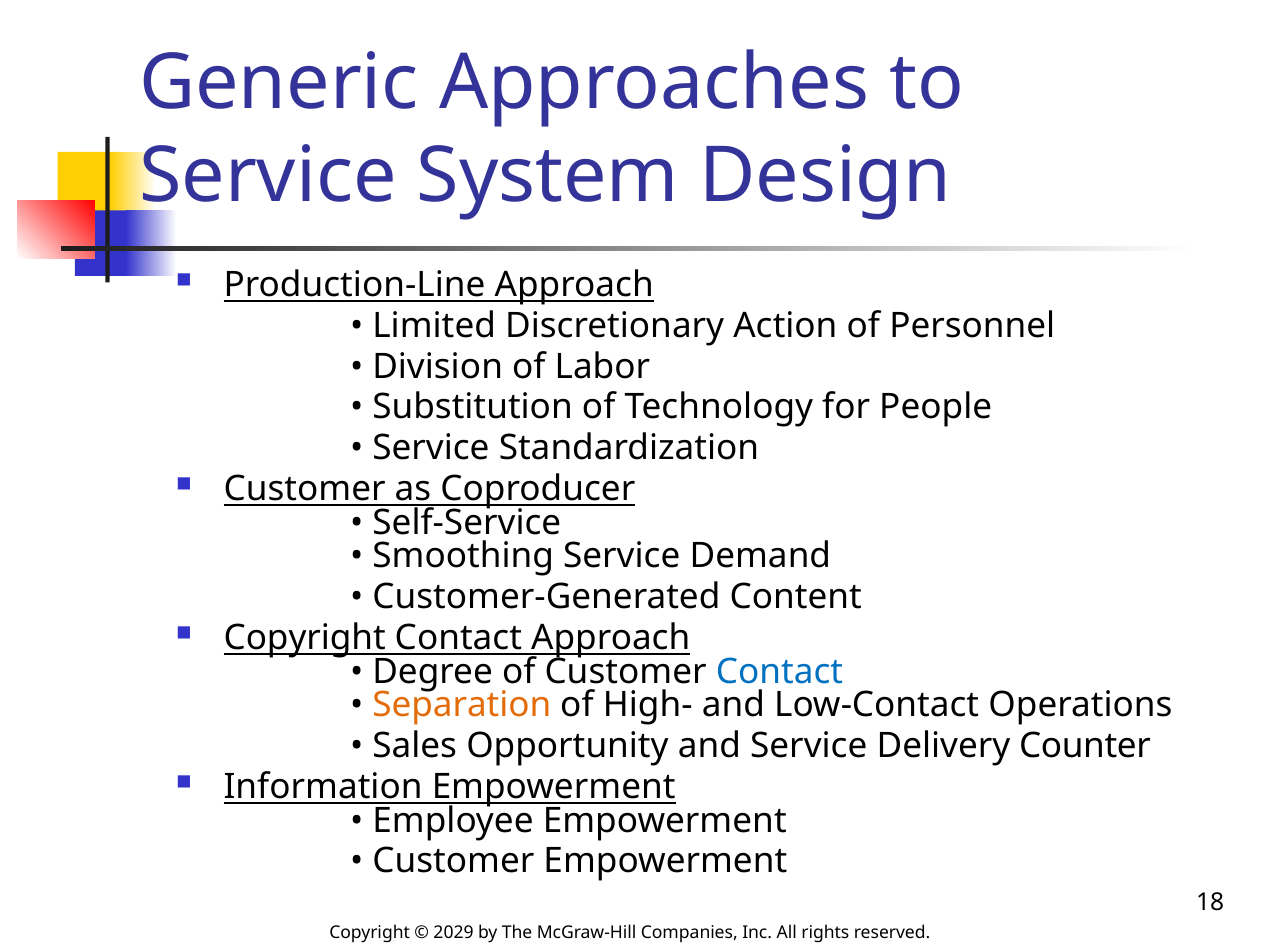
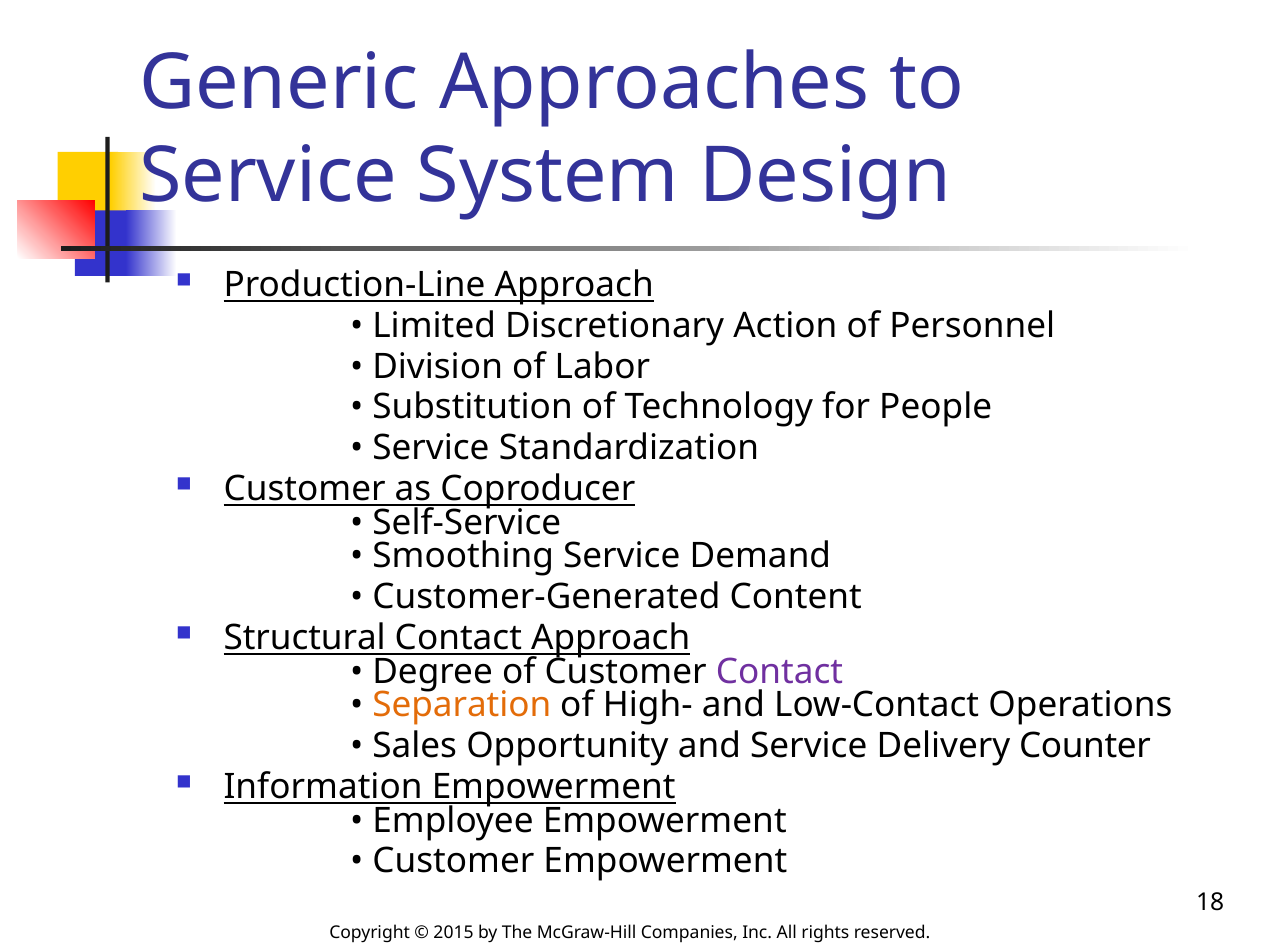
Copyright: Copyright -> Structural (305, 638)
Contact colour: blue -> purple (779, 672)
2029: 2029 -> 2015 (454, 932)
